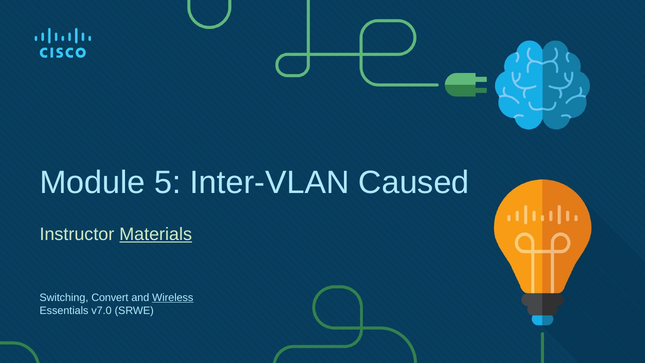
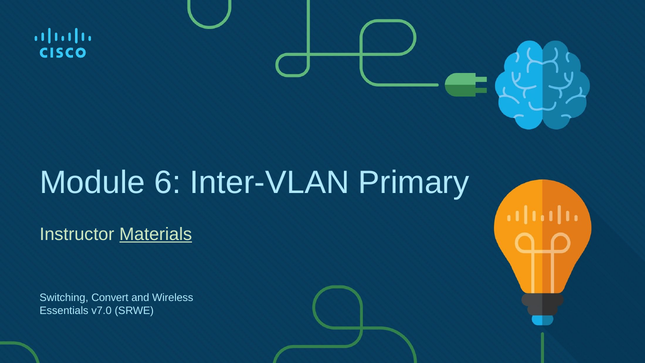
5: 5 -> 6 (168, 183)
Caused: Caused -> Primary (414, 183)
Wireless underline: present -> none (173, 298)
